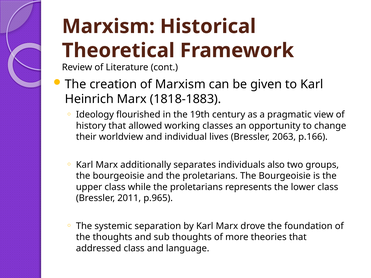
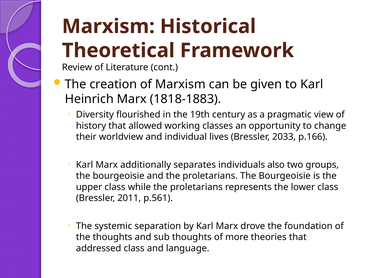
Ideology: Ideology -> Diversity (95, 115)
2063: 2063 -> 2033 (284, 137)
p.965: p.965 -> p.561 (158, 198)
